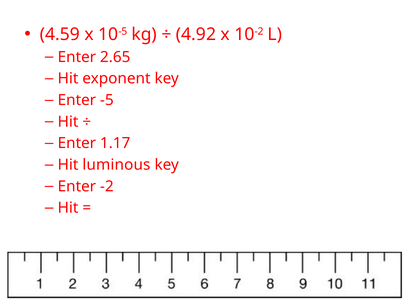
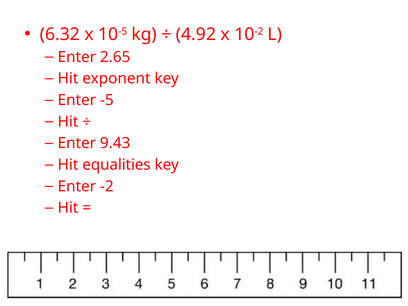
4.59: 4.59 -> 6.32 (60, 34)
1.17: 1.17 -> 9.43 (115, 143)
luminous: luminous -> equalities (117, 165)
